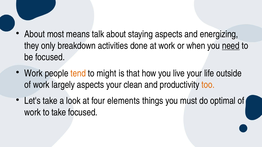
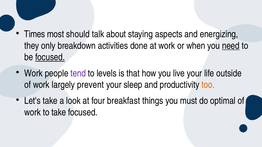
About: About -> Times (35, 34)
means: means -> should (78, 34)
focused underline: none -> present (50, 57)
tend colour: orange -> purple (78, 73)
might: might -> levels (107, 73)
largely aspects: aspects -> prevent (90, 85)
clean: clean -> sleep (133, 85)
elements: elements -> breakfast (124, 101)
